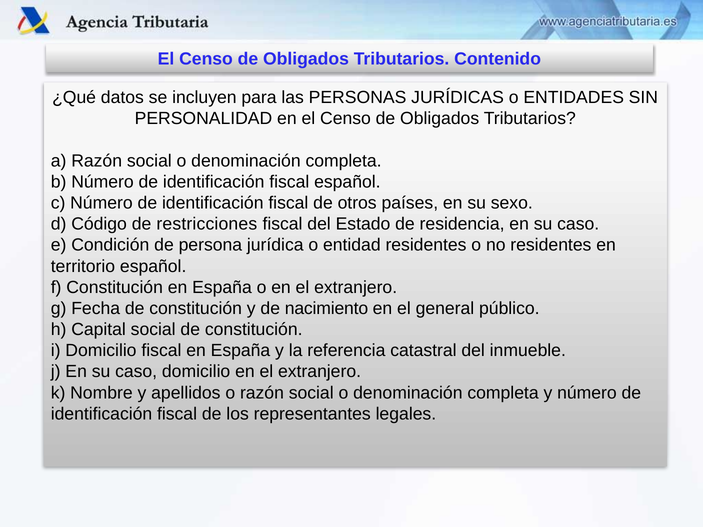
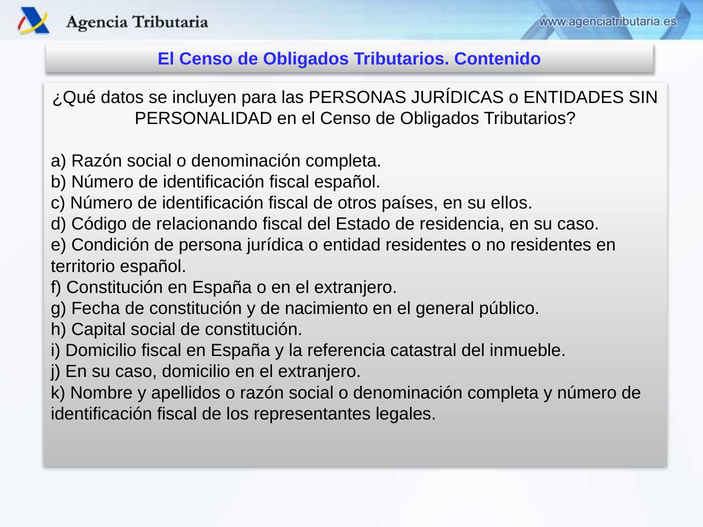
sexo: sexo -> ellos (512, 203)
restricciones: restricciones -> relacionando (207, 224)
